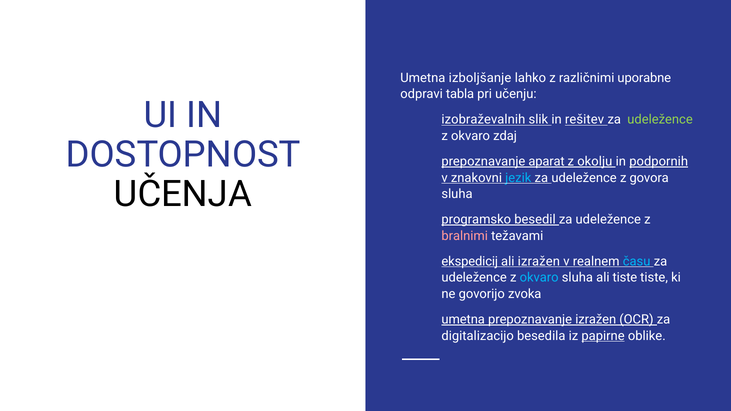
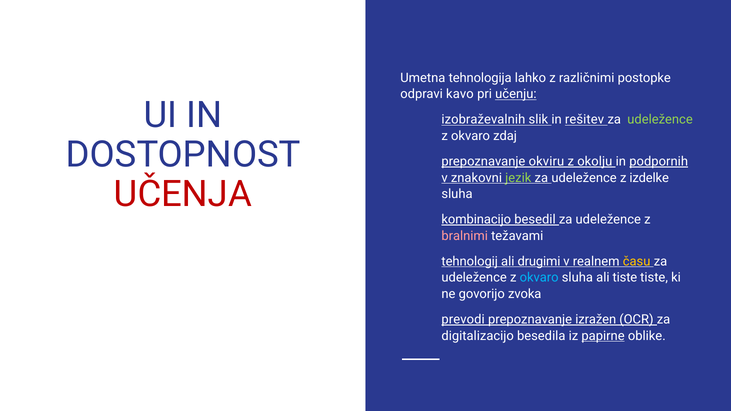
izboljšanje: izboljšanje -> tehnologija (480, 78)
uporabne: uporabne -> postopke (644, 78)
tabla: tabla -> kavo (460, 94)
učenju underline: none -> present (516, 94)
aparat: aparat -> okviru (546, 161)
jezik colour: light blue -> light green (518, 178)
govora: govora -> izdelke (649, 178)
UČENJA colour: black -> red (183, 194)
programsko: programsko -> kombinacijo (476, 220)
ekspedicij: ekspedicij -> tehnologij (470, 261)
ali izražen: izražen -> drugimi (539, 261)
času colour: light blue -> yellow (637, 261)
umetna: umetna -> prevodi (463, 320)
